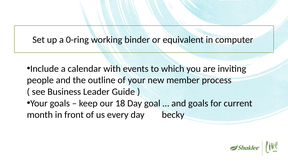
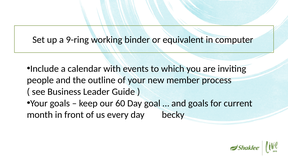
0-ring: 0-ring -> 9-ring (77, 40)
18: 18 -> 60 (120, 103)
